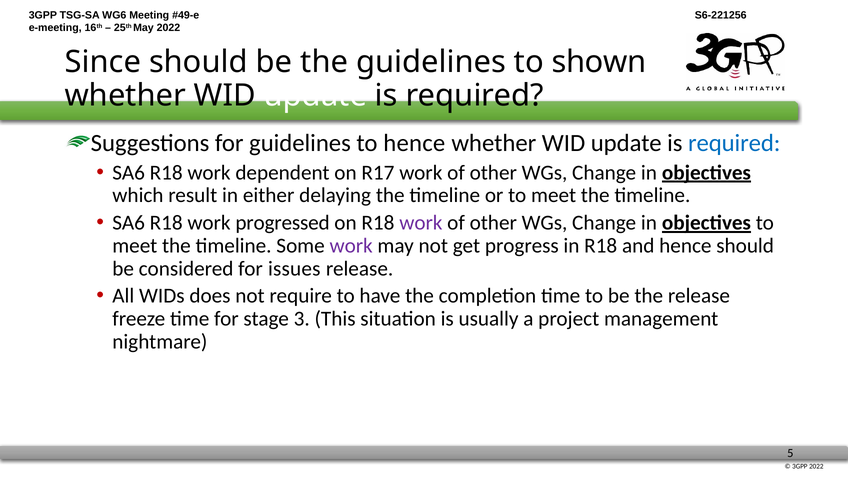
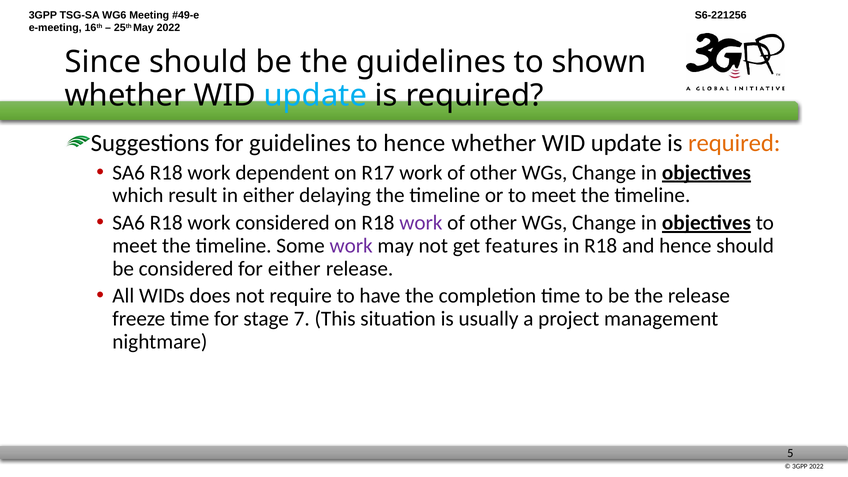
update colour: white -> light blue (315, 96)
required colour: blue -> orange (734, 143)
work progressed: progressed -> considered (283, 223)
progress: progress -> features (522, 246)
for issues: issues -> either (294, 269)
3: 3 -> 7 (302, 319)
